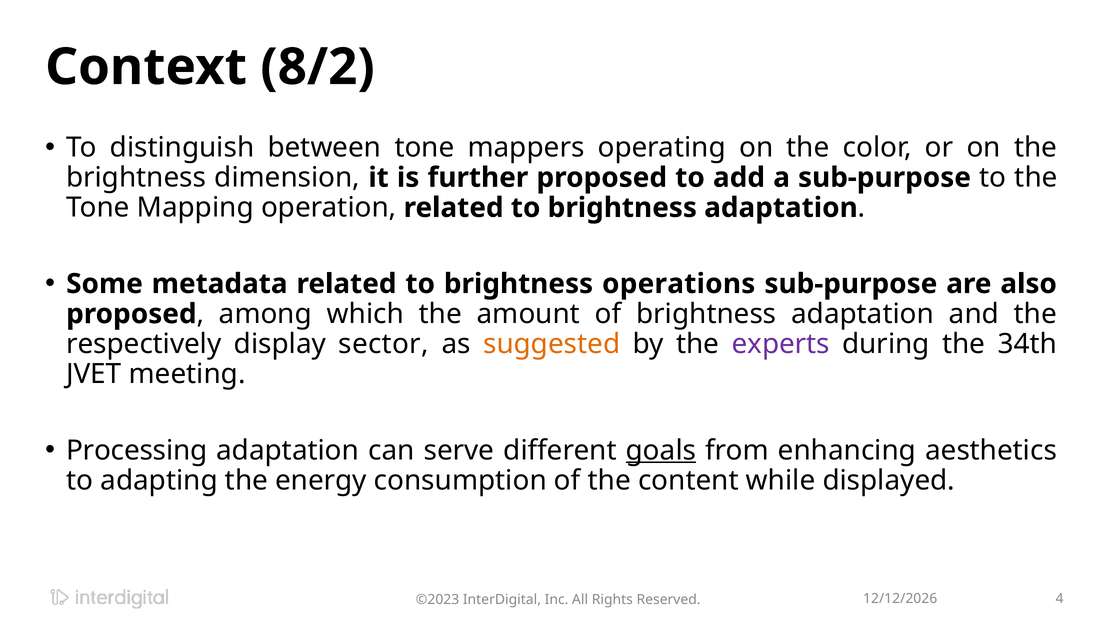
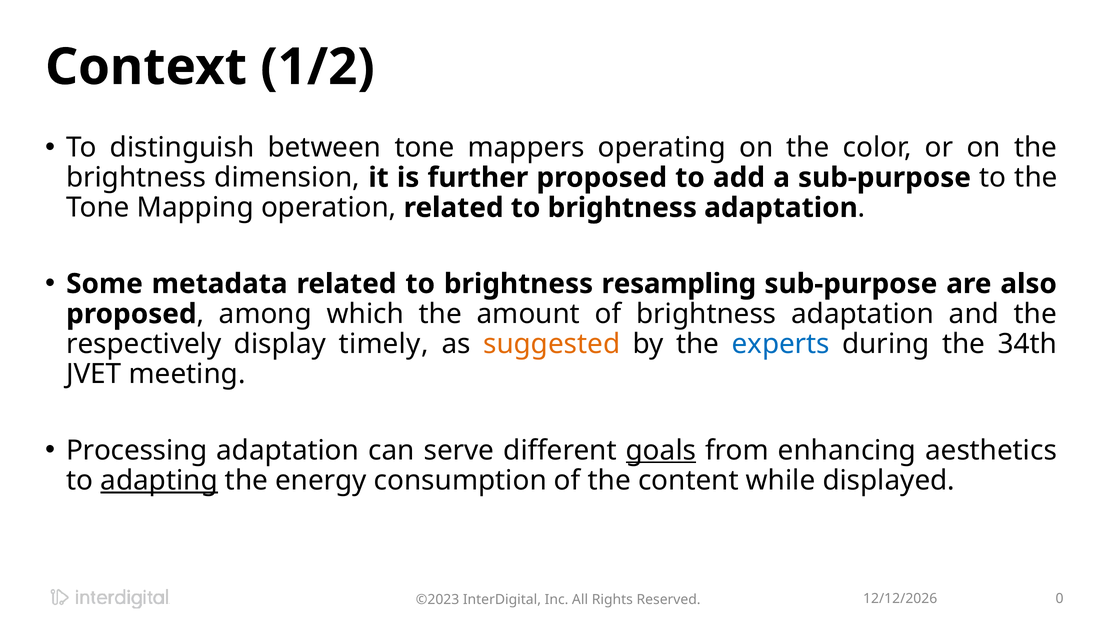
8/2: 8/2 -> 1/2 (318, 67)
operations: operations -> resampling (679, 284)
sector: sector -> timely (384, 344)
experts colour: purple -> blue (781, 344)
adapting underline: none -> present (159, 481)
4: 4 -> 0 (1060, 599)
